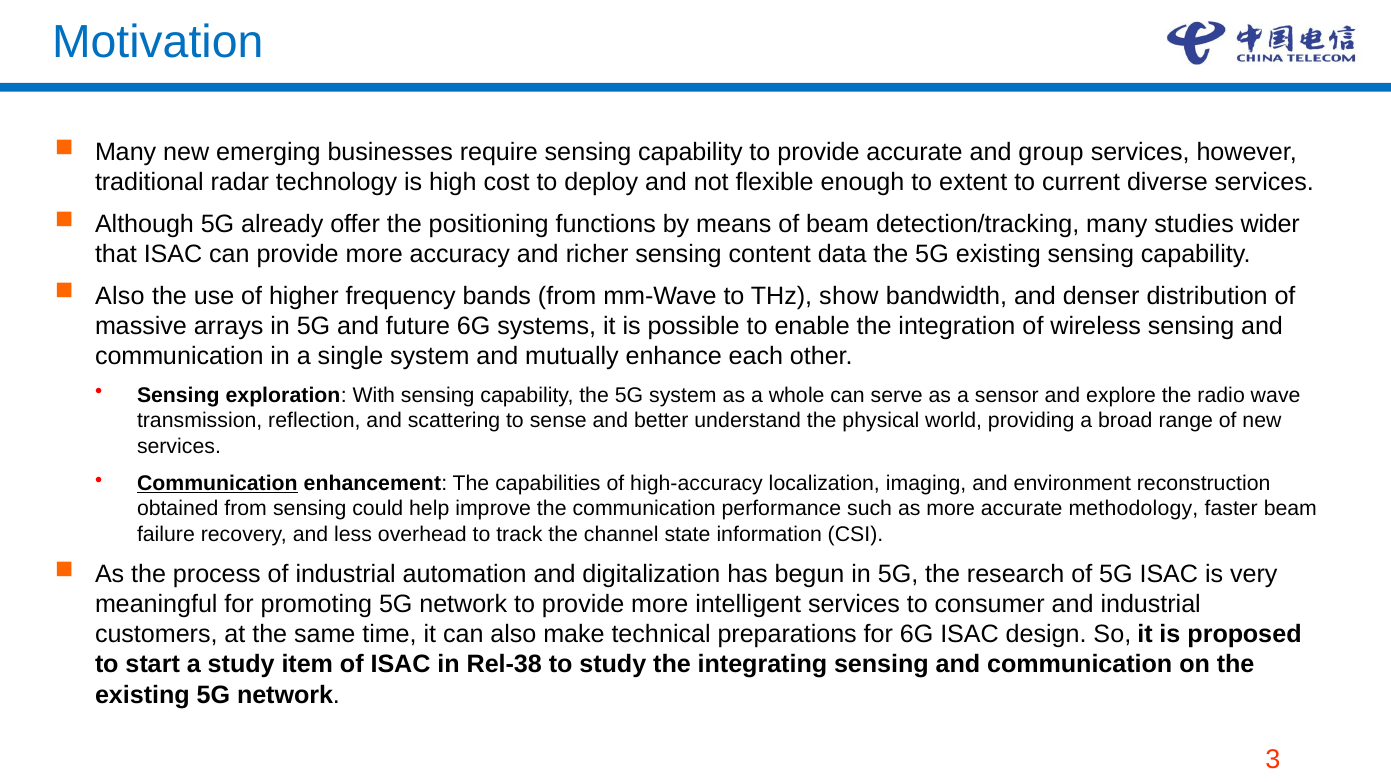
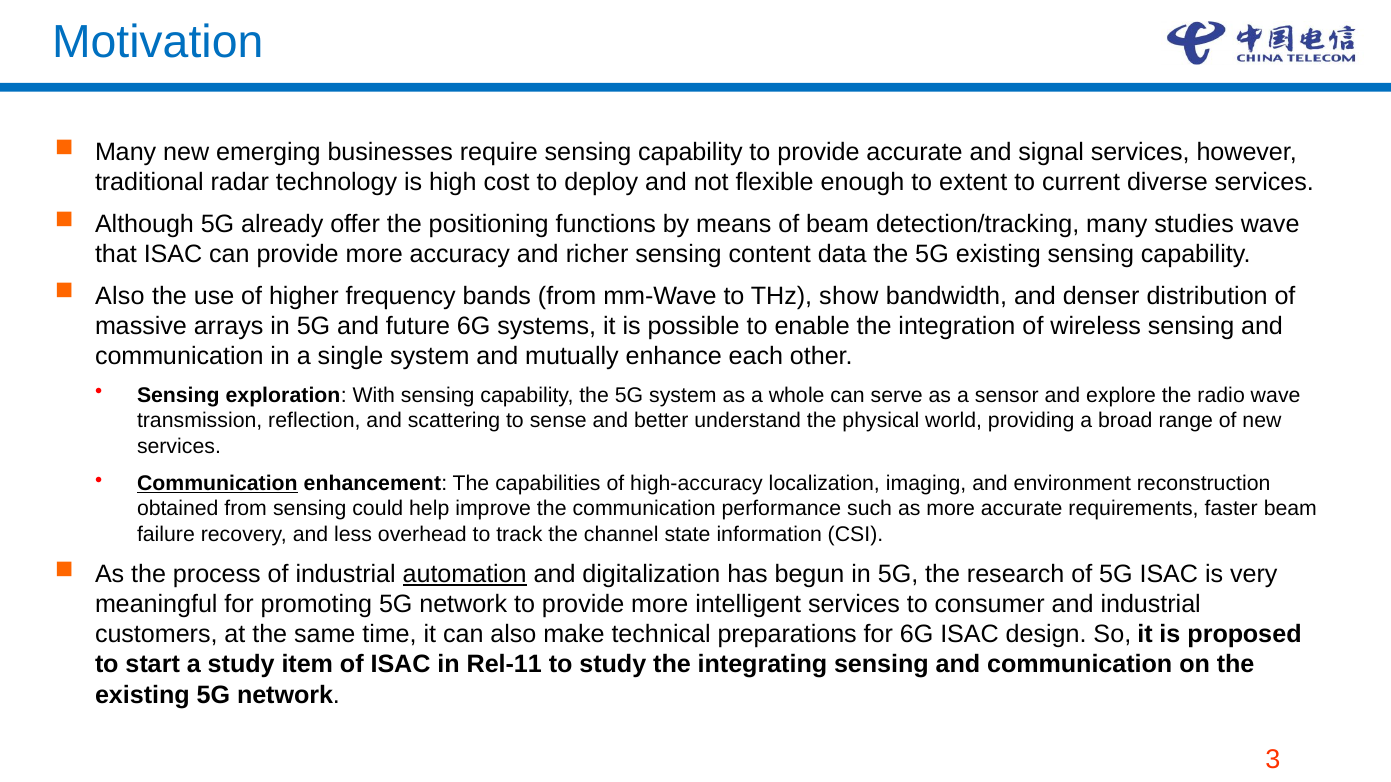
group: group -> signal (1051, 152)
studies wider: wider -> wave (1270, 224)
methodology: methodology -> requirements (1134, 509)
automation underline: none -> present (465, 575)
Rel-38: Rel-38 -> Rel-11 (504, 665)
